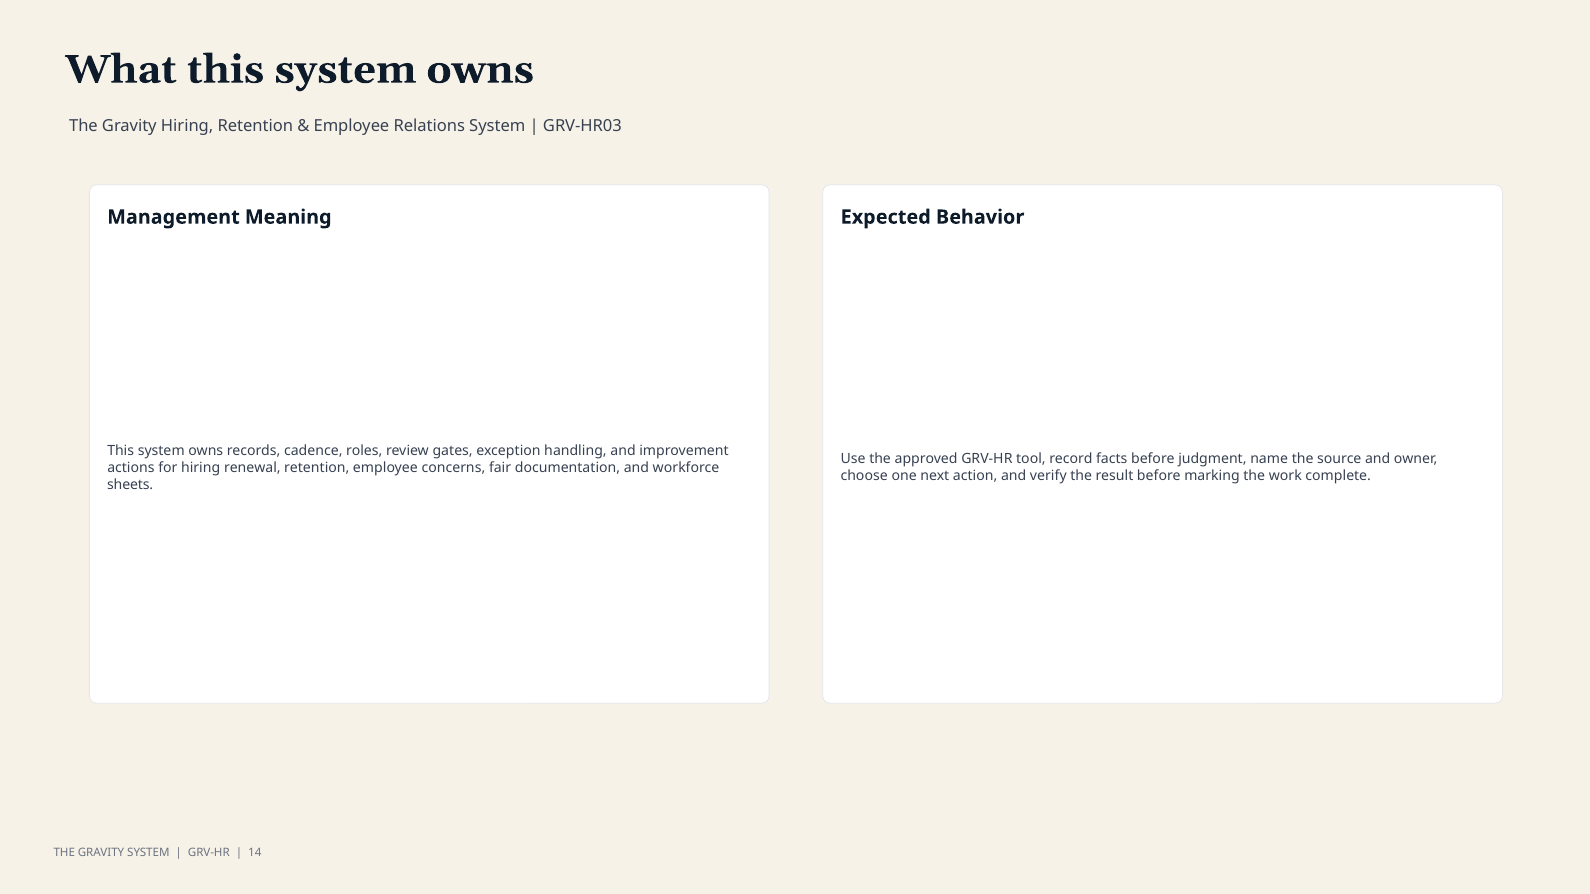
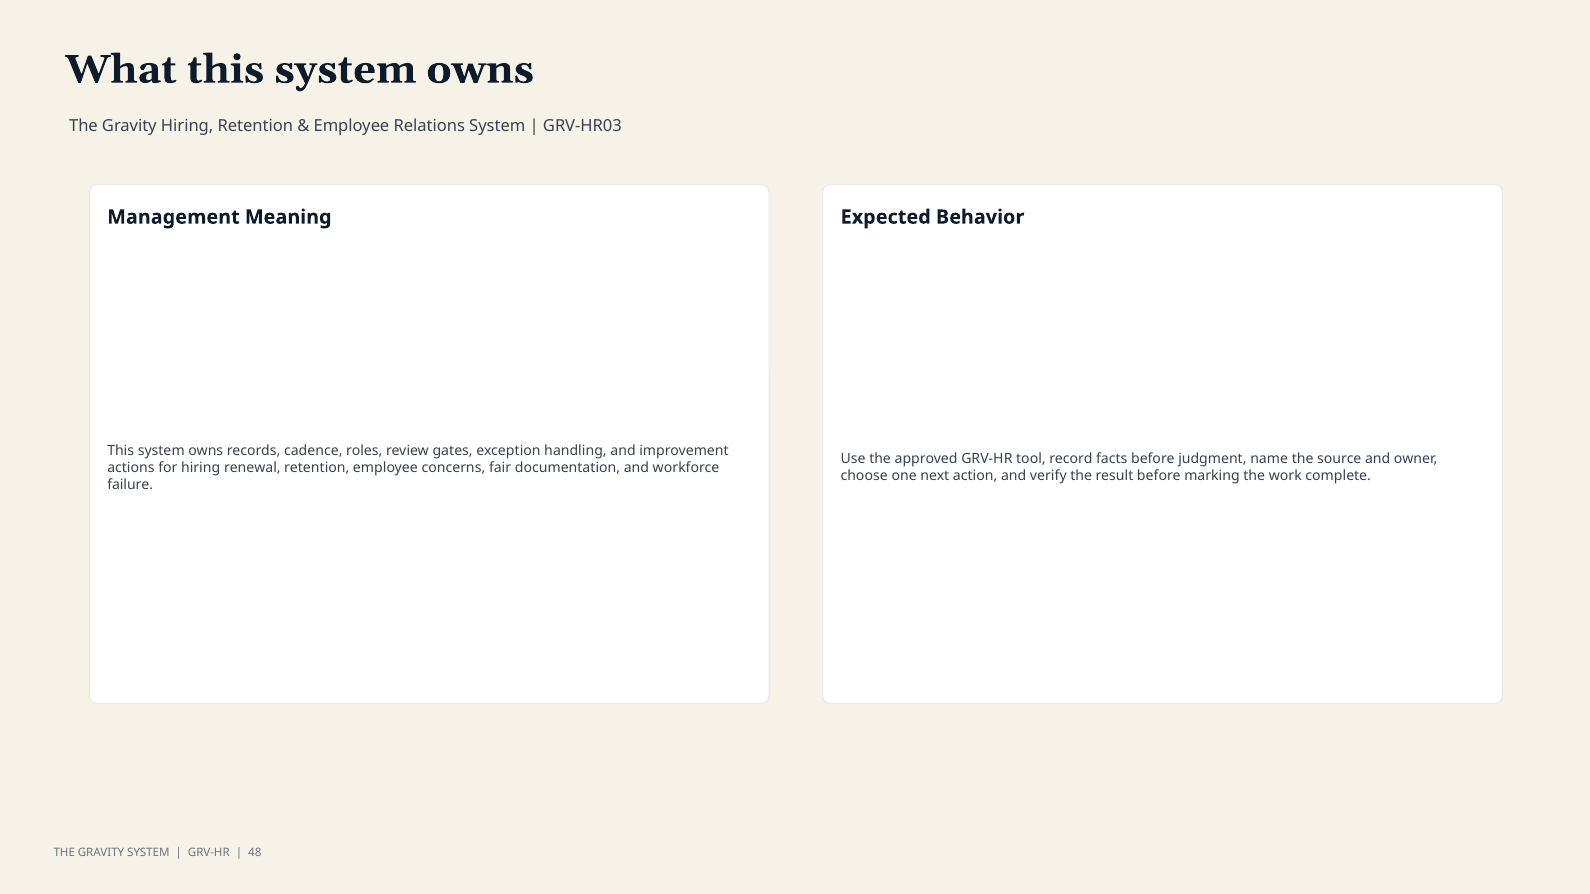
sheets: sheets -> failure (130, 485)
14: 14 -> 48 (255, 853)
